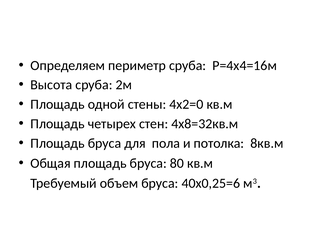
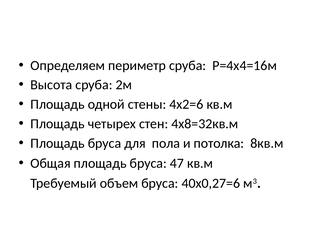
4х2=0: 4х2=0 -> 4х2=6 (186, 104)
80: 80 -> 47 (177, 163)
40х0,25=6: 40х0,25=6 -> 40х0,27=6 (211, 183)
